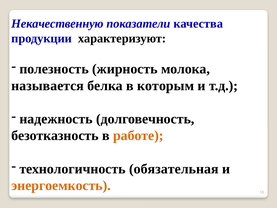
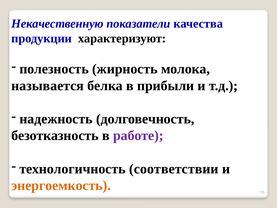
которым: которым -> прибыли (166, 86)
работе colour: orange -> purple (138, 135)
обязательная: обязательная -> соответствии (174, 169)
